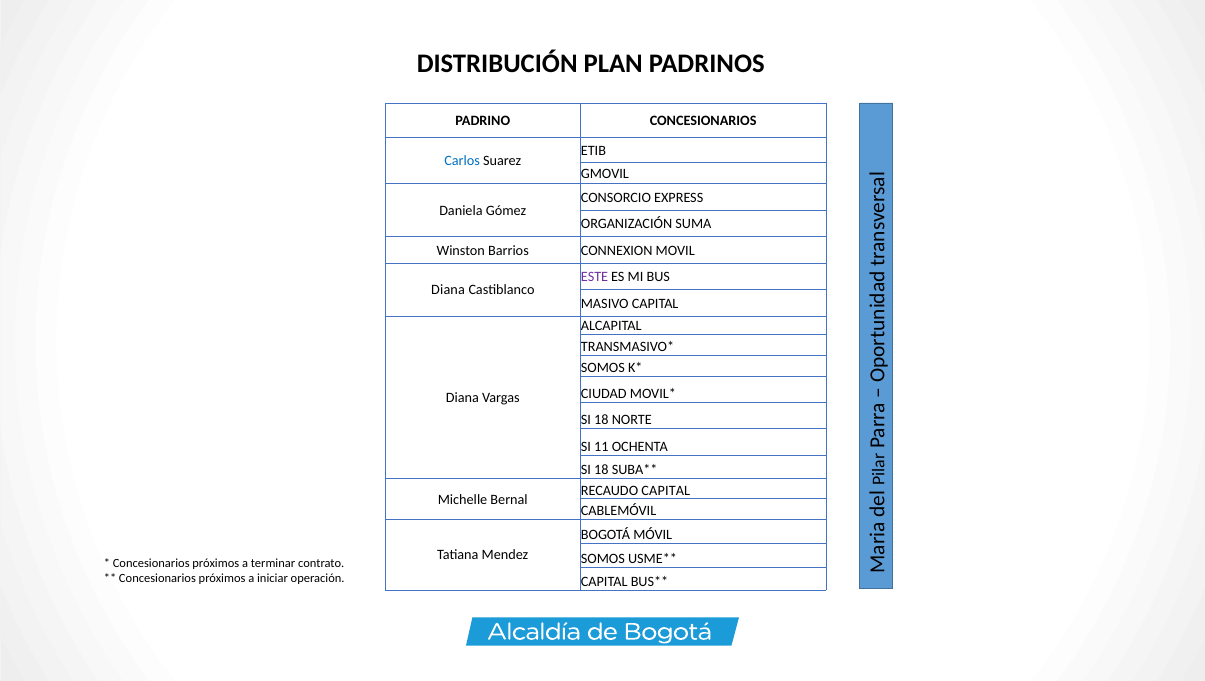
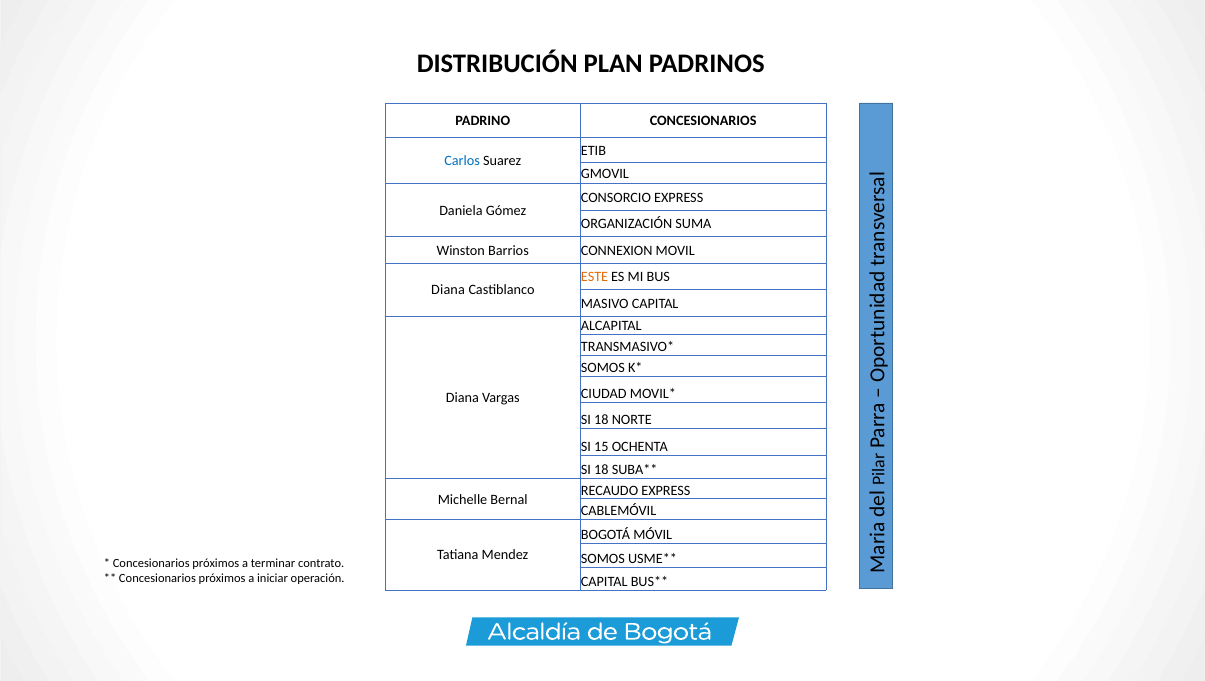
ESTE colour: purple -> orange (594, 277)
11: 11 -> 15 (601, 447)
RECAUDO CAPITAL: CAPITAL -> EXPRESS (666, 490)
